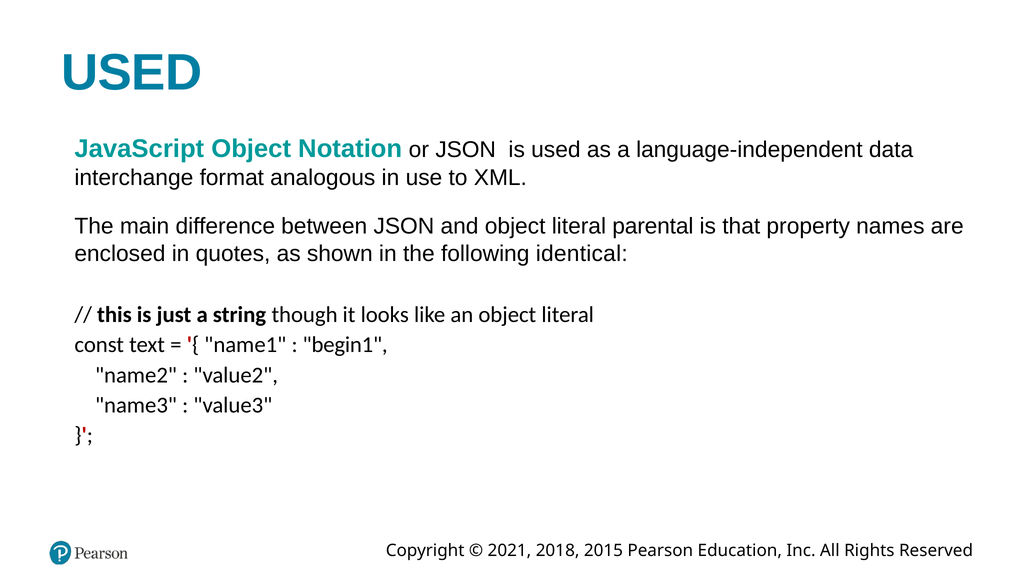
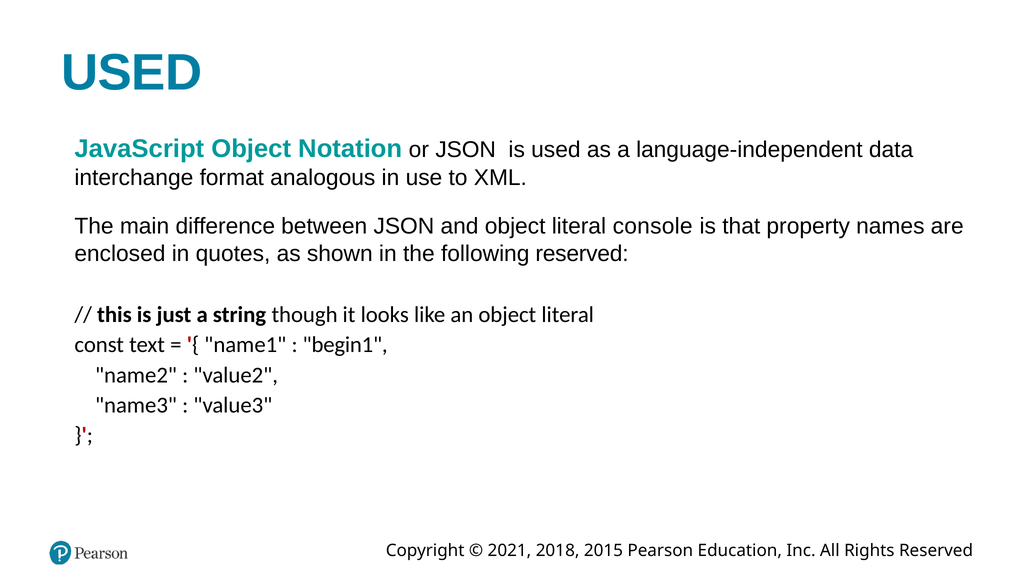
parental: parental -> console (653, 227)
following identical: identical -> reserved (582, 254)
